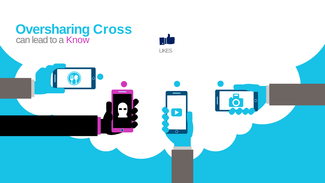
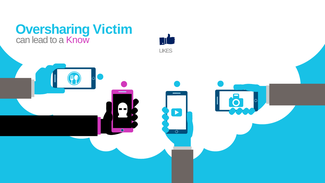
Cross: Cross -> Victim (113, 29)
